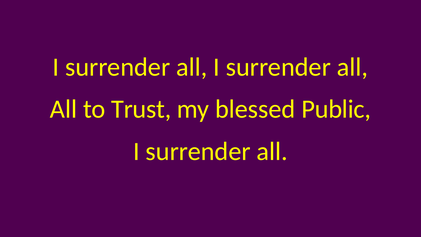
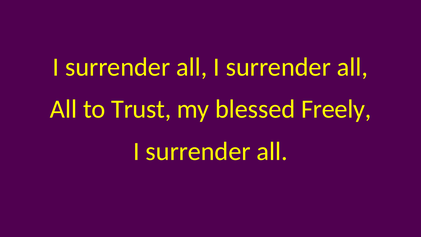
Public: Public -> Freely (336, 109)
